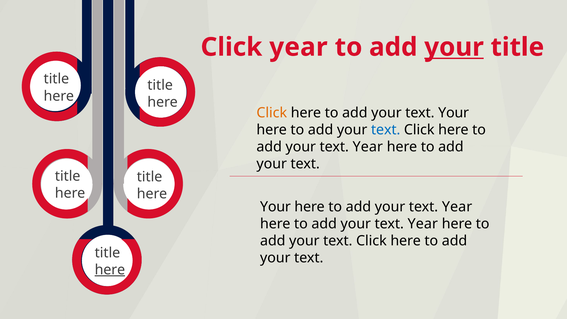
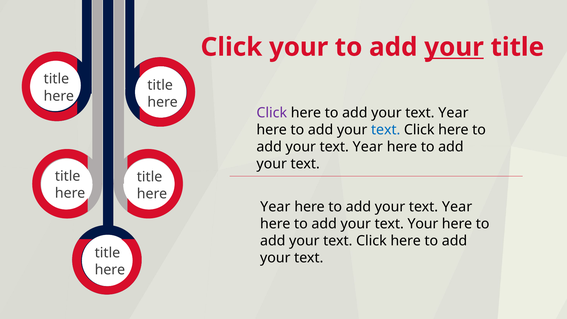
Click year: year -> your (299, 47)
Click colour: orange -> purple (272, 113)
Your: Your -> Year (453, 113)
Your: Your -> Year (275, 207)
Year: Year -> Your (423, 224)
here underline: present -> none (110, 270)
